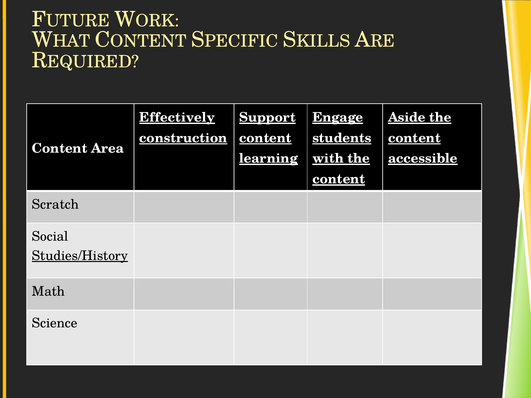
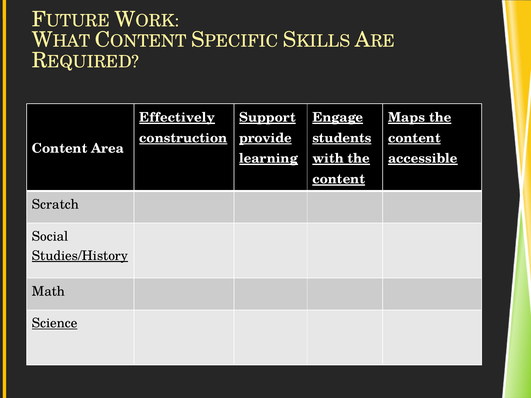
Aside: Aside -> Maps (407, 118)
content: content -> provide (265, 138)
Science underline: none -> present (55, 323)
